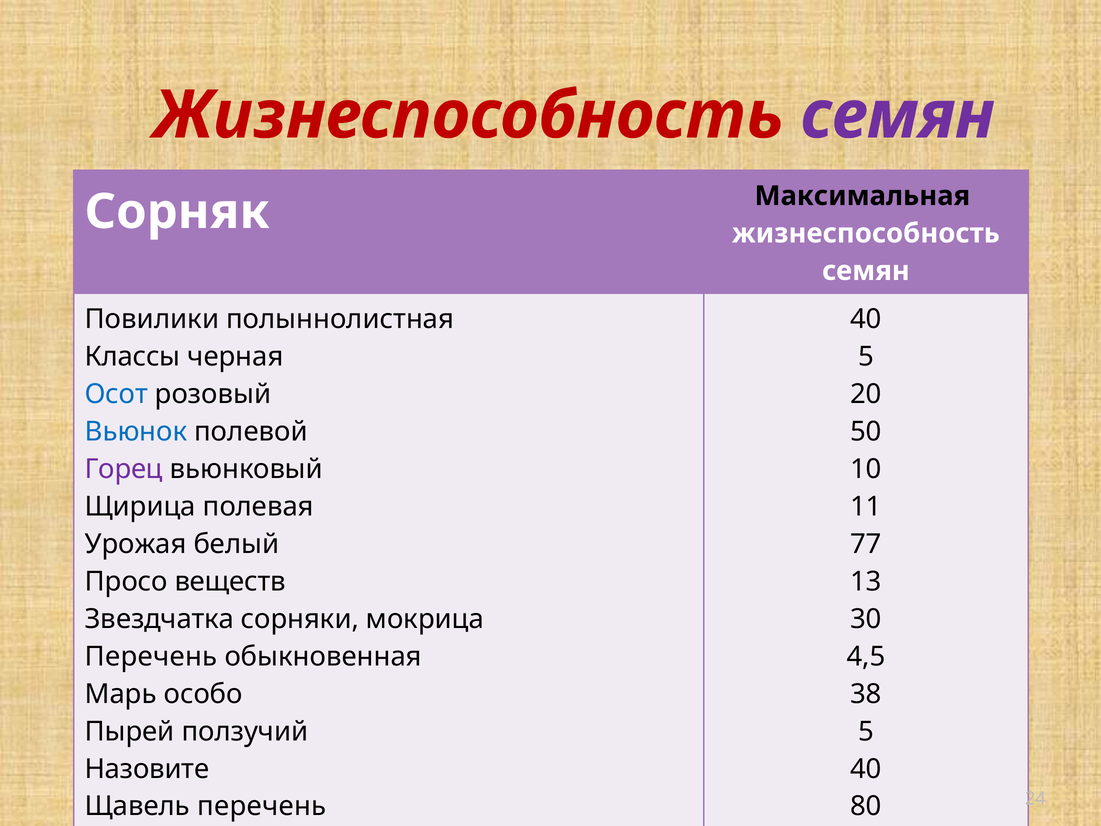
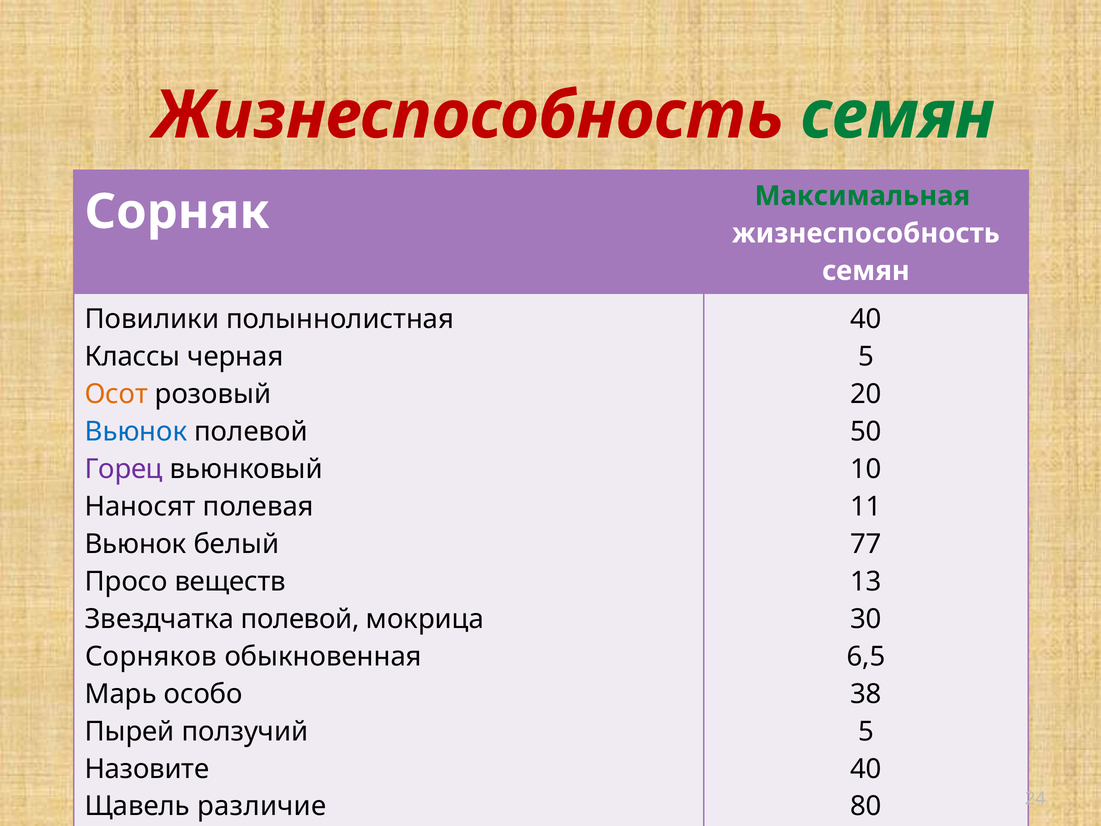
семян colour: purple -> green (898, 115)
Максимальная colour: black -> green (862, 196)
Осот colour: blue -> orange (116, 394)
Щирица: Щирица -> Наносят (140, 507)
Урожая: Урожая -> Вьюнок (136, 544)
Звездчатка сорняки: сорняки -> полевой (300, 619)
Перечень: Перечень -> Сорняков (151, 656)
4,5: 4,5 -> 6,5 (866, 656)
Щавель перечень: перечень -> различие (262, 806)
